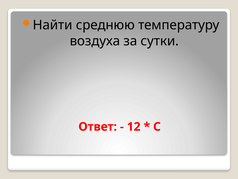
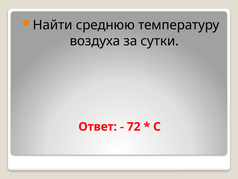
12: 12 -> 72 (134, 126)
